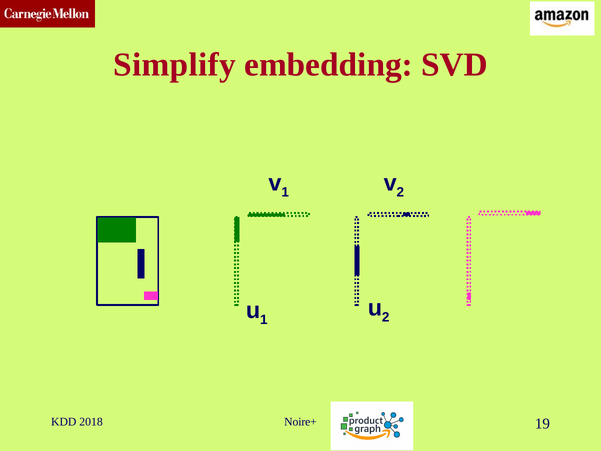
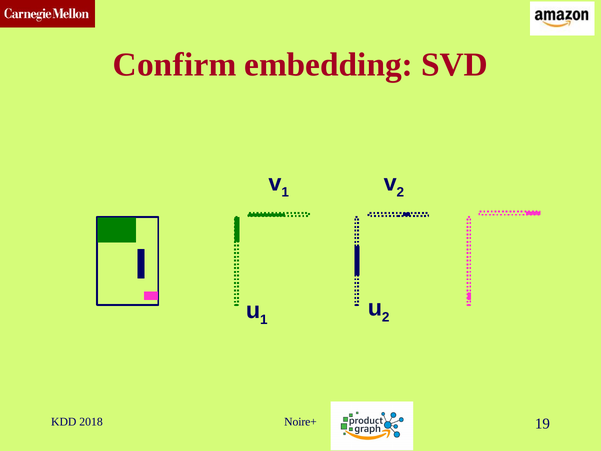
Simplify: Simplify -> Confirm (175, 65)
